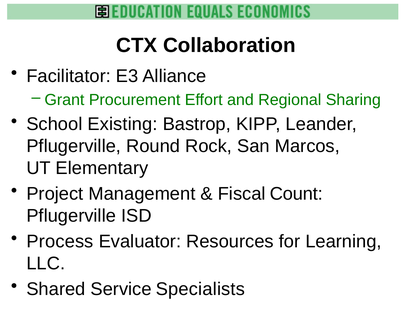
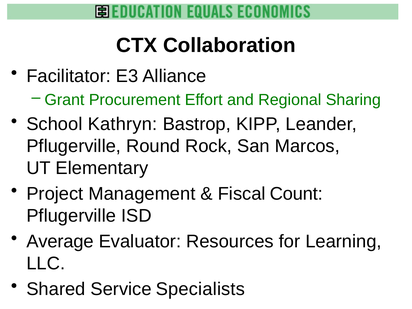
Existing: Existing -> Kathryn (122, 124)
Process: Process -> Average (60, 242)
